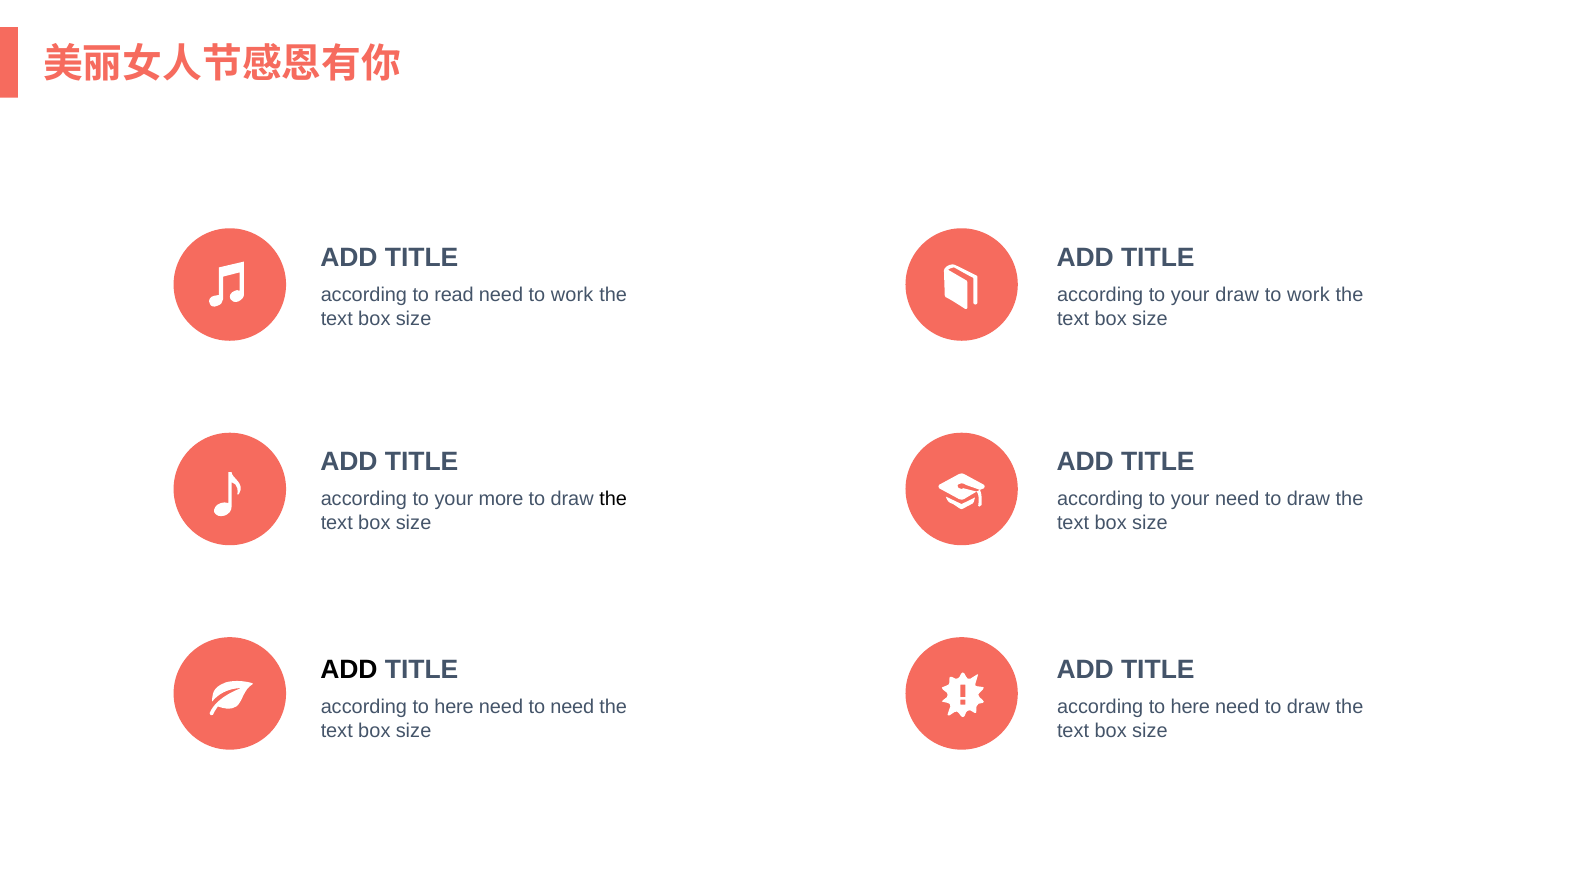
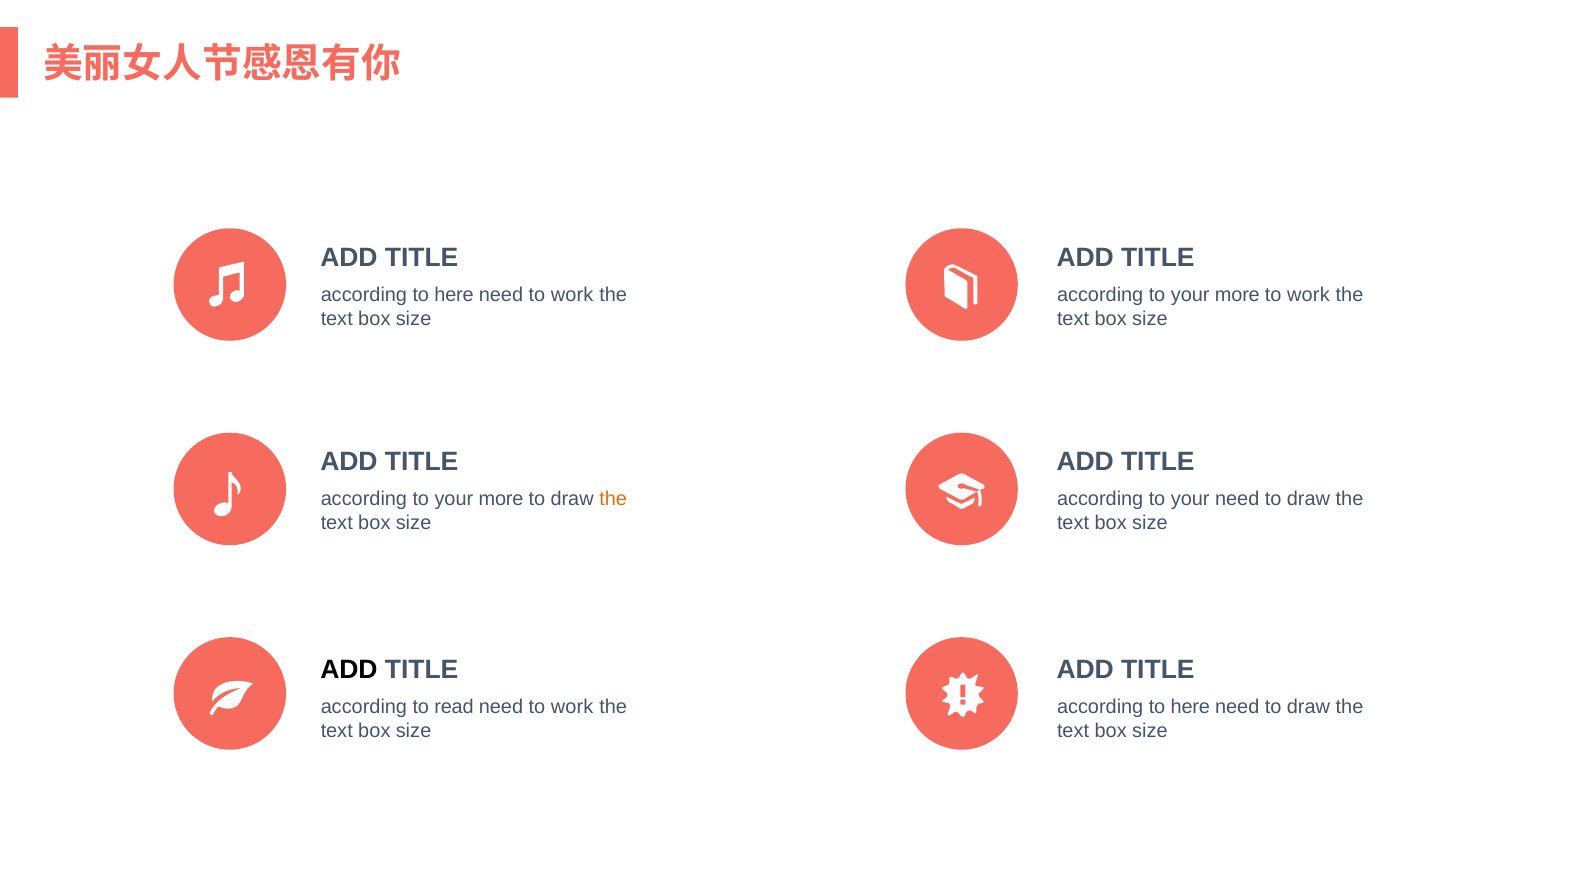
read: read -> here (454, 295)
draw: draw -> more (1237, 295)
the colour: black -> orange (613, 499)
here: here -> read (454, 707)
need: need -> work (572, 707)
